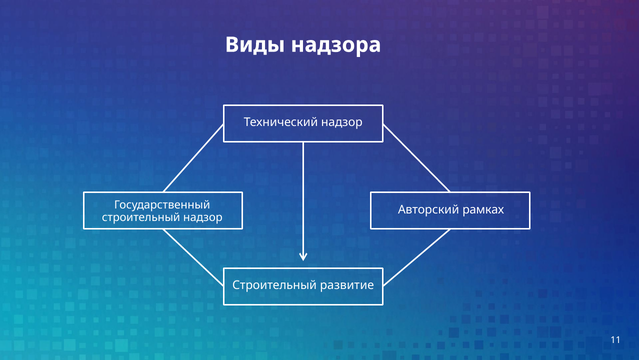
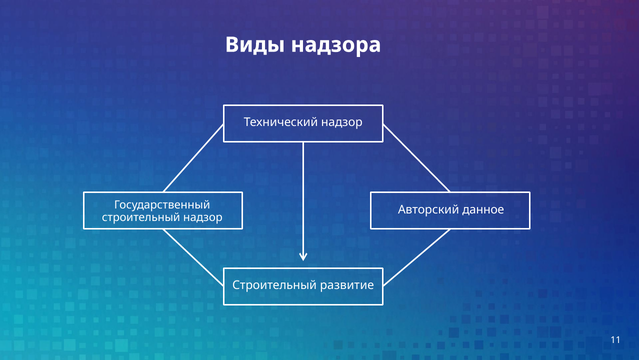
рамках: рамках -> данное (483, 210)
